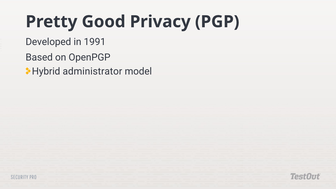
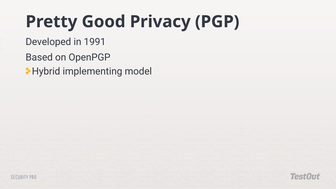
administrator: administrator -> implementing (92, 71)
